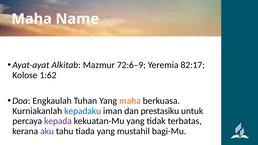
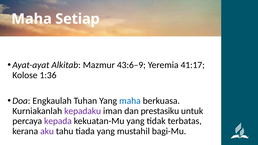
Name: Name -> Setiap (77, 19)
72:6–9: 72:6–9 -> 43:6–9 (131, 65)
82:17: 82:17 -> 41:17 (193, 65)
1:62: 1:62 -> 1:36 (48, 75)
maha colour: orange -> blue (130, 101)
kepadaku colour: blue -> purple (83, 111)
